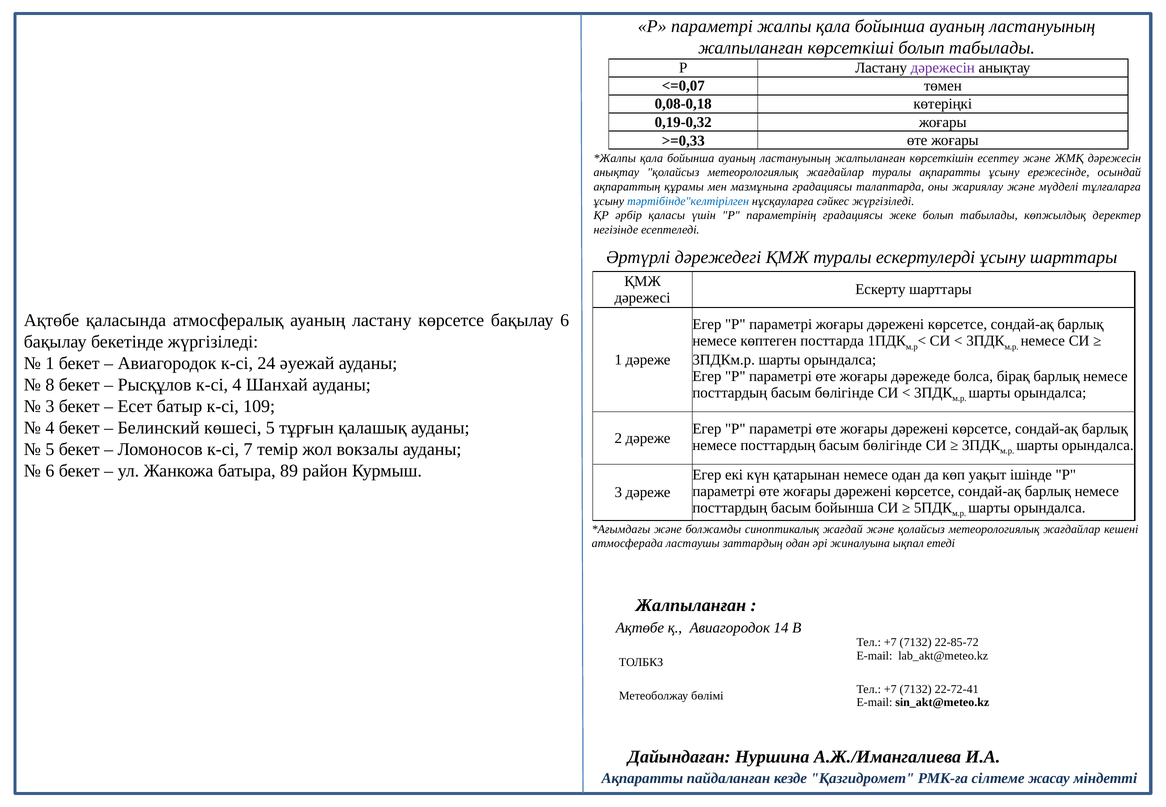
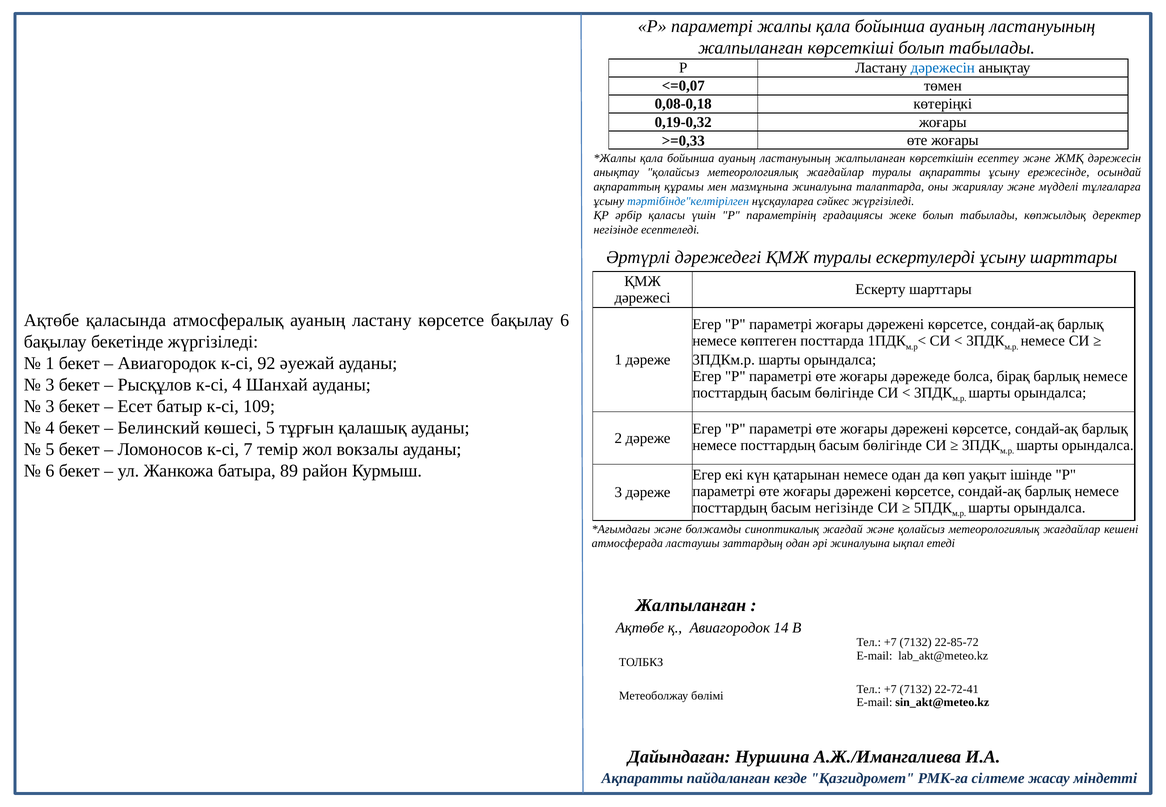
дәрежесін colour: purple -> blue (943, 68)
мазмұнына градациясы: градациясы -> жиналуына (822, 187)
24: 24 -> 92 (266, 363)
8: 8 -> 3 (50, 385)
басым бойынша: бойынша -> негізінде (844, 508)
